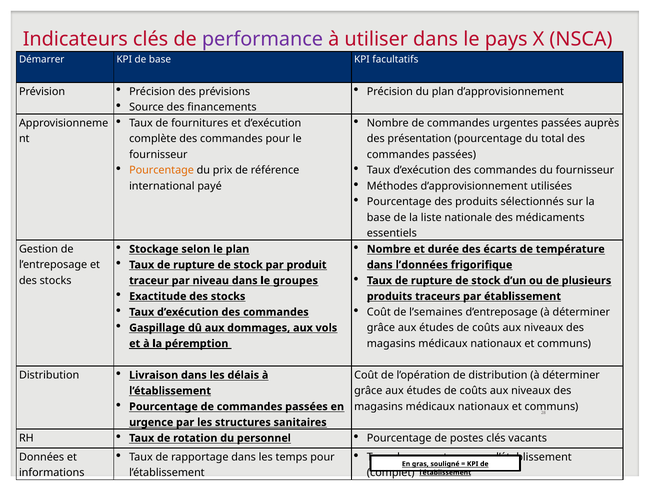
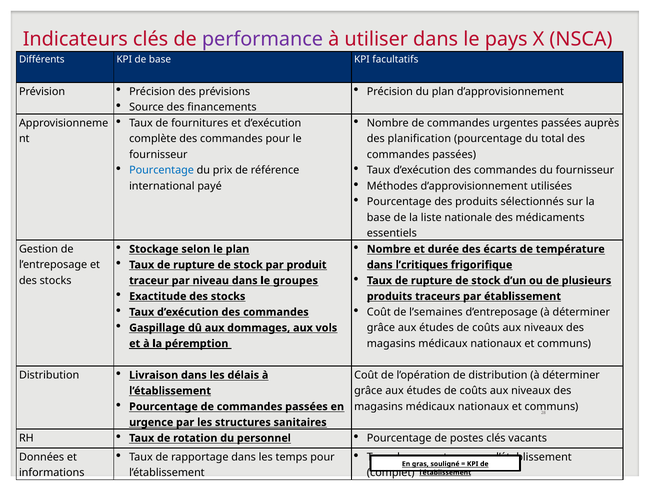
Démarrer: Démarrer -> Différents (42, 60)
présentation: présentation -> planification (419, 139)
Pourcentage colour: orange -> blue (162, 171)
l’données: l’données -> l’critiques (422, 265)
